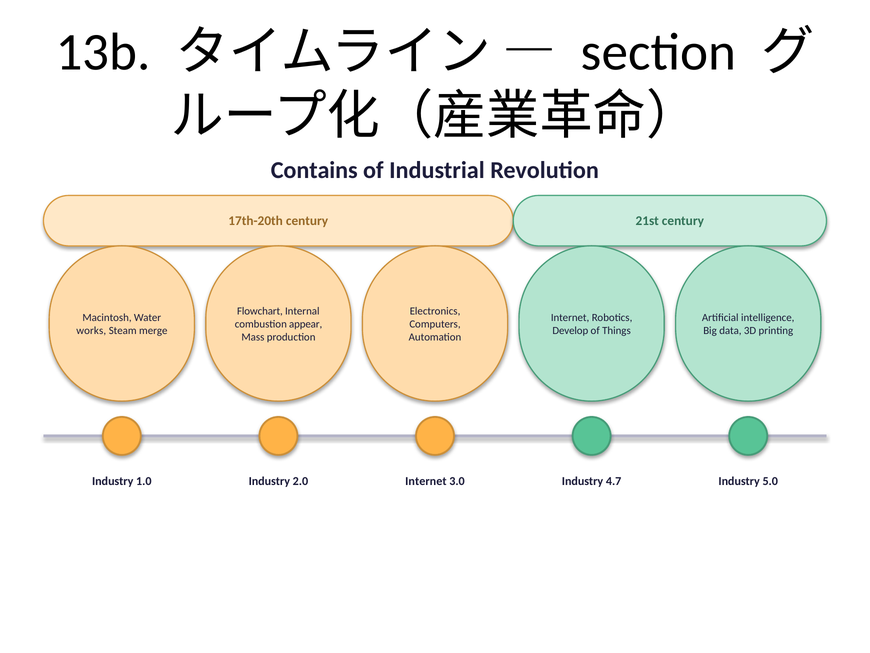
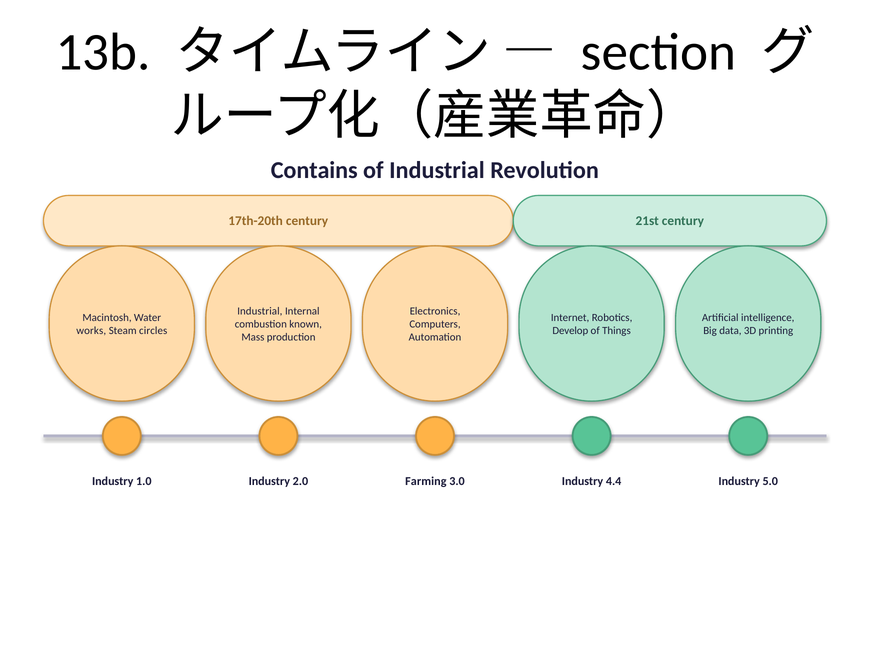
Flowchart: Flowchart -> Industrial (260, 311)
appear: appear -> known (306, 324)
merge: merge -> circles (153, 330)
Internet: Internet -> Farming (426, 481)
4.7: 4.7 -> 4.4 (614, 481)
